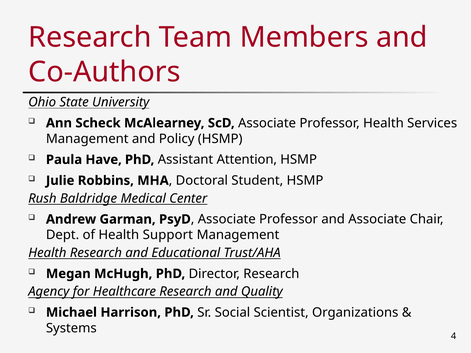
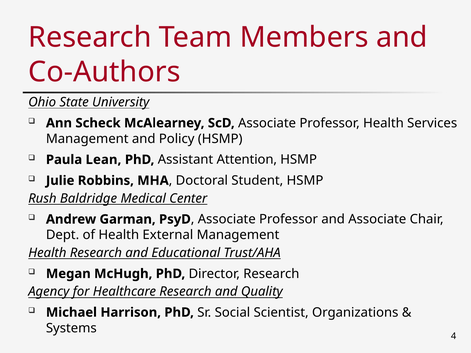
Have: Have -> Lean (103, 160)
Support: Support -> External (168, 235)
